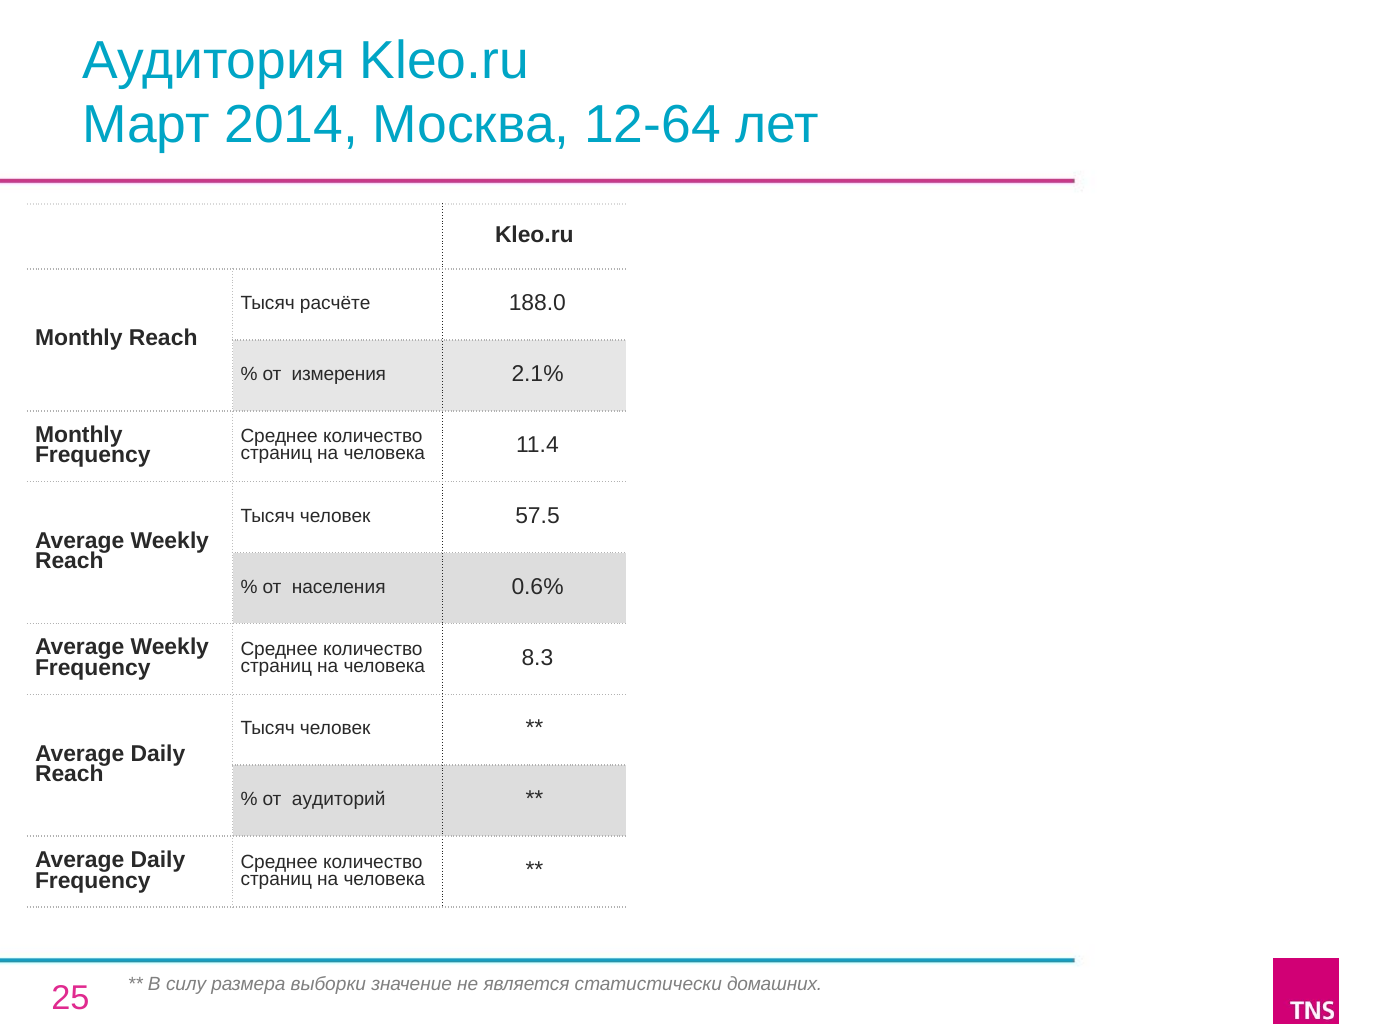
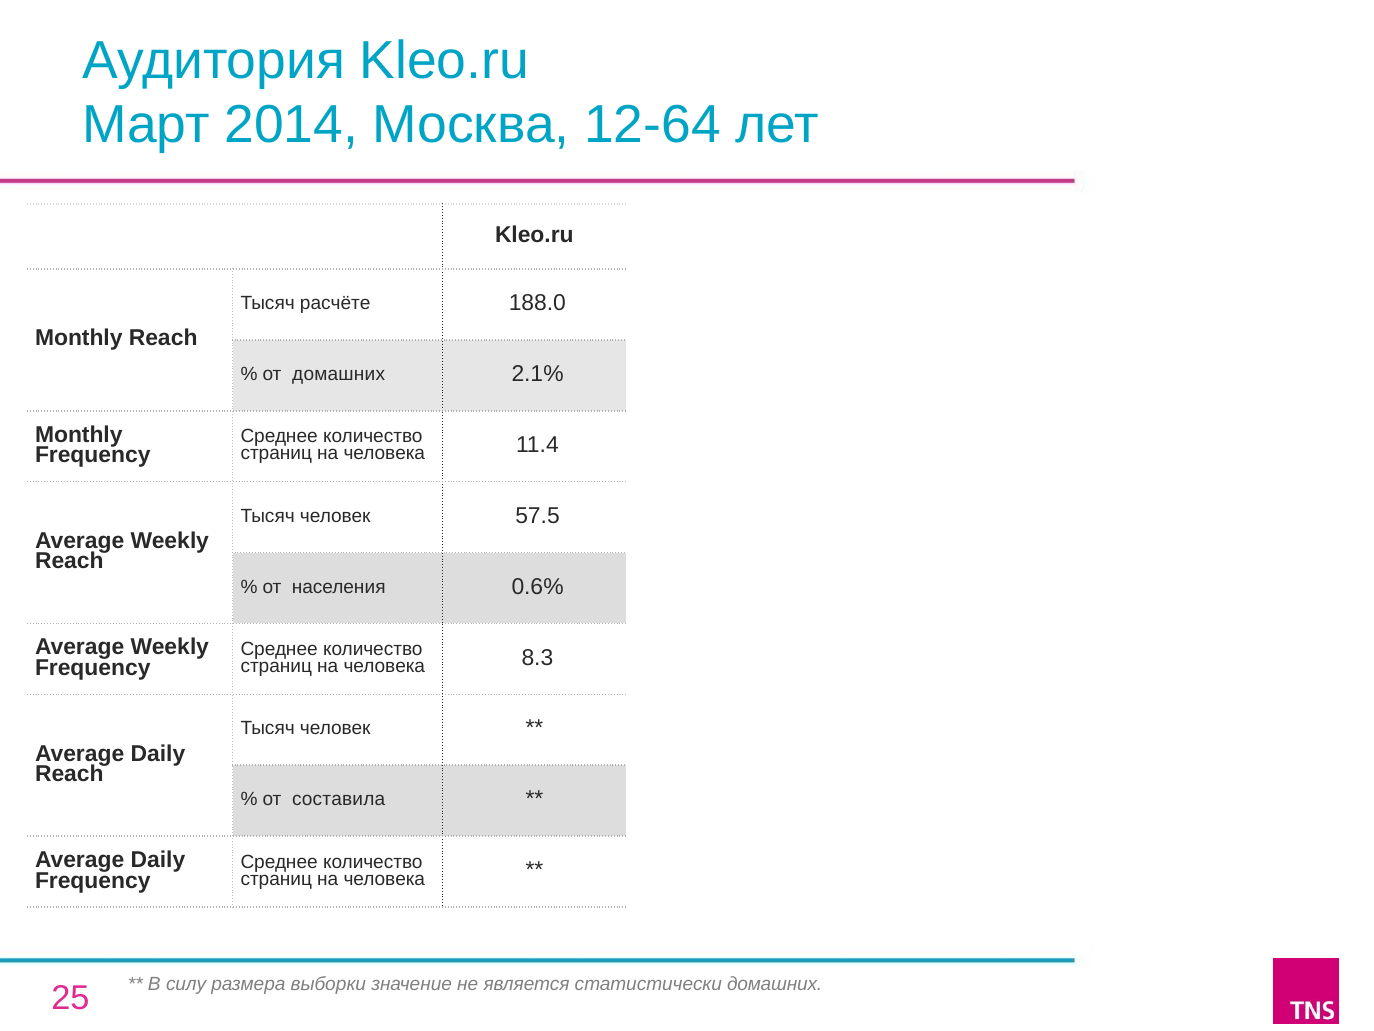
от измерения: измерения -> домашних (339, 374)
аудиторий: аудиторий -> составила (339, 799)
